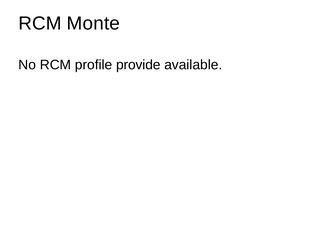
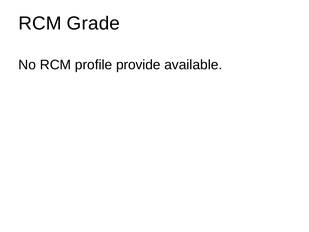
Monte: Monte -> Grade (93, 23)
